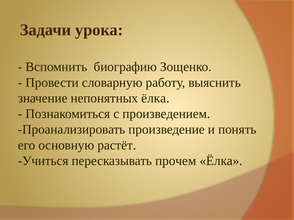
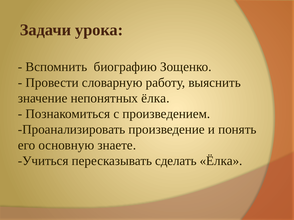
растёт: растёт -> знаете (117, 145)
прочем: прочем -> сделать (176, 161)
